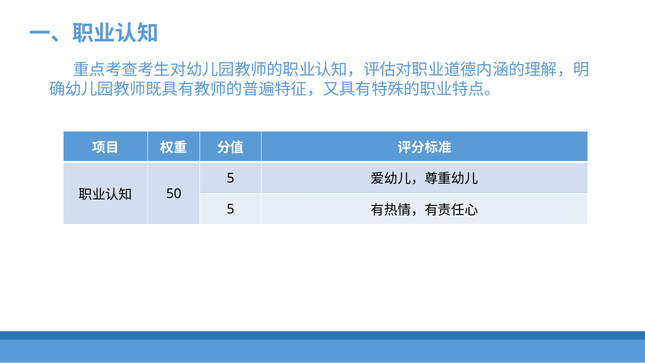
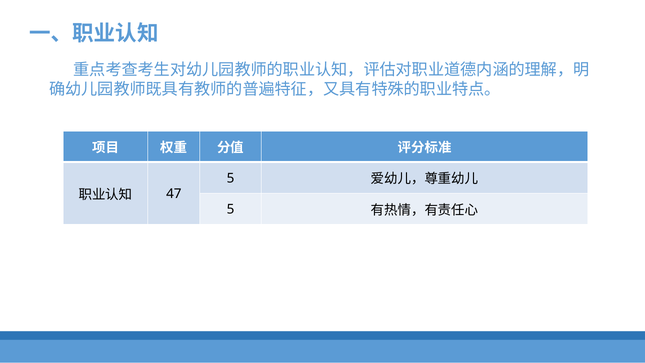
50: 50 -> 47 (174, 194)
